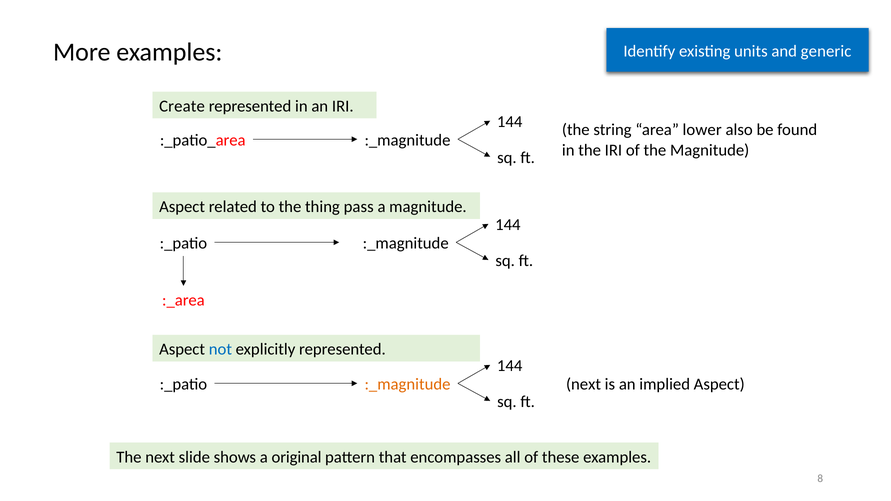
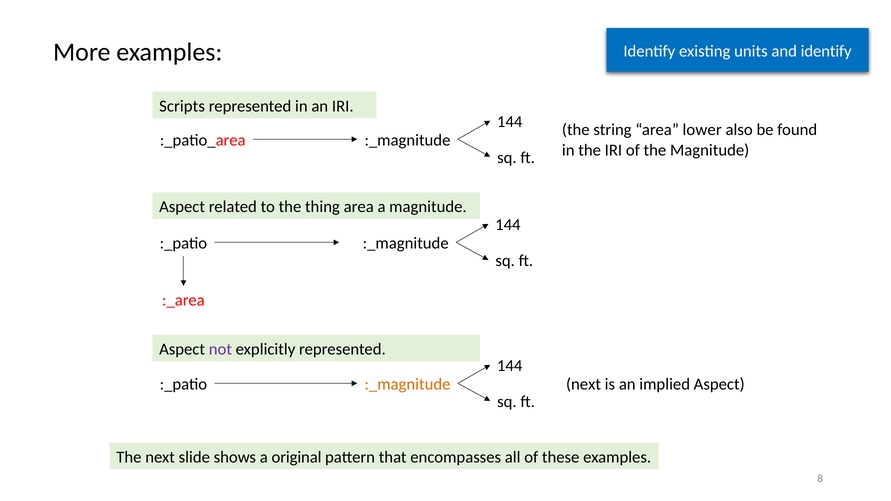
and generic: generic -> identify (826, 51)
Create: Create -> Scripts (182, 106)
thing pass: pass -> area (359, 207)
not colour: blue -> purple (220, 349)
